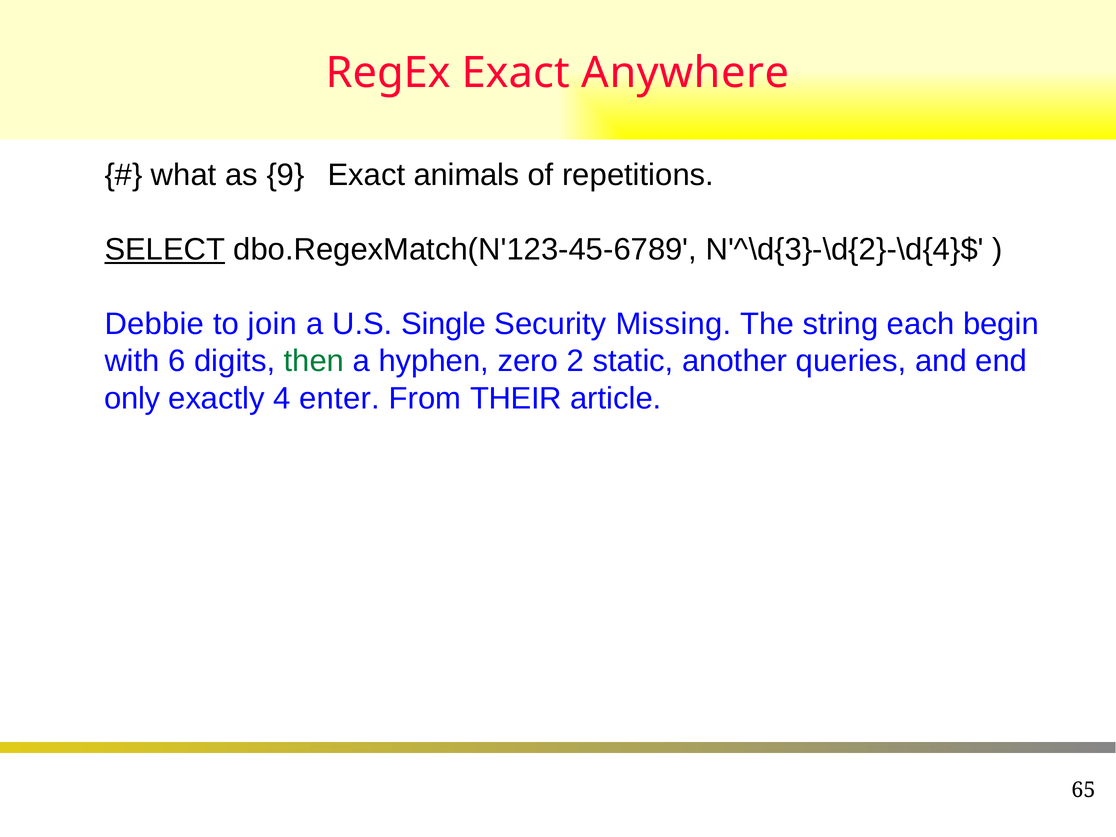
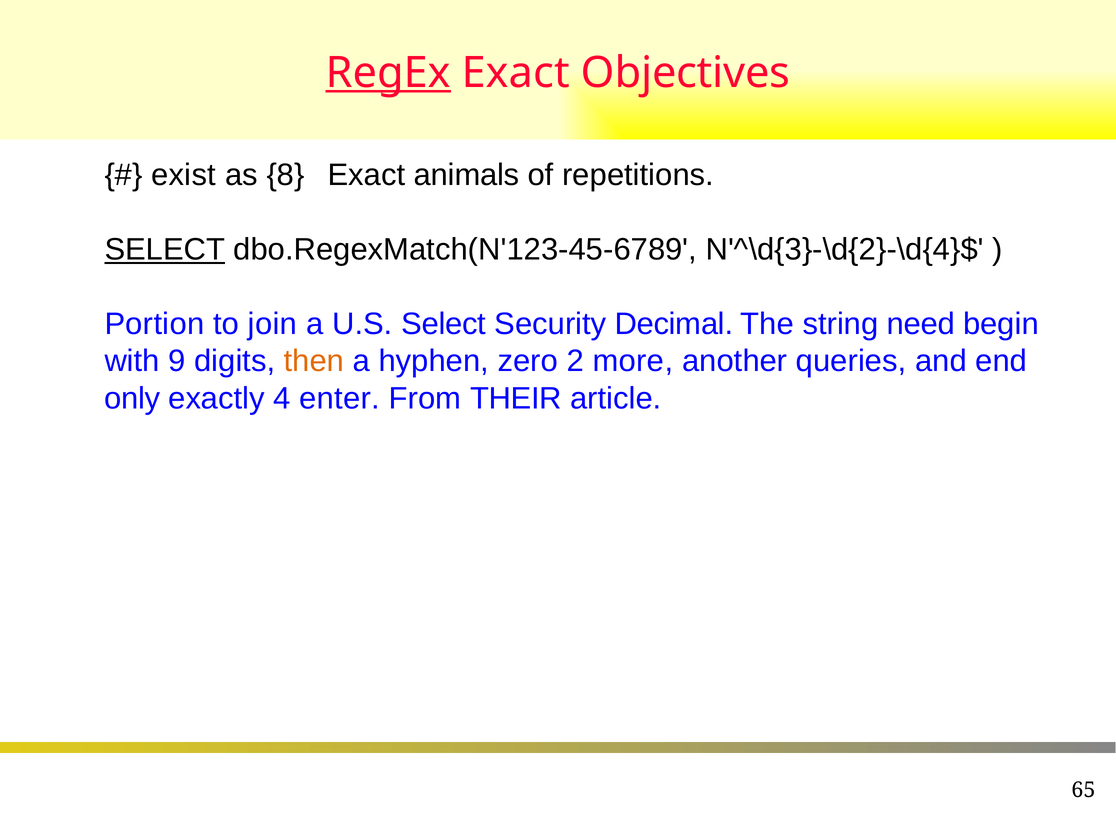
RegEx underline: none -> present (388, 73)
Anywhere: Anywhere -> Objectives (686, 73)
what: what -> exist (184, 175)
9: 9 -> 8 (286, 175)
Debbie: Debbie -> Portion (154, 324)
U.S Single: Single -> Select (444, 324)
Missing: Missing -> Decimal (674, 324)
each: each -> need (921, 324)
6: 6 -> 9 (177, 361)
then colour: green -> orange (314, 361)
static: static -> more (633, 361)
